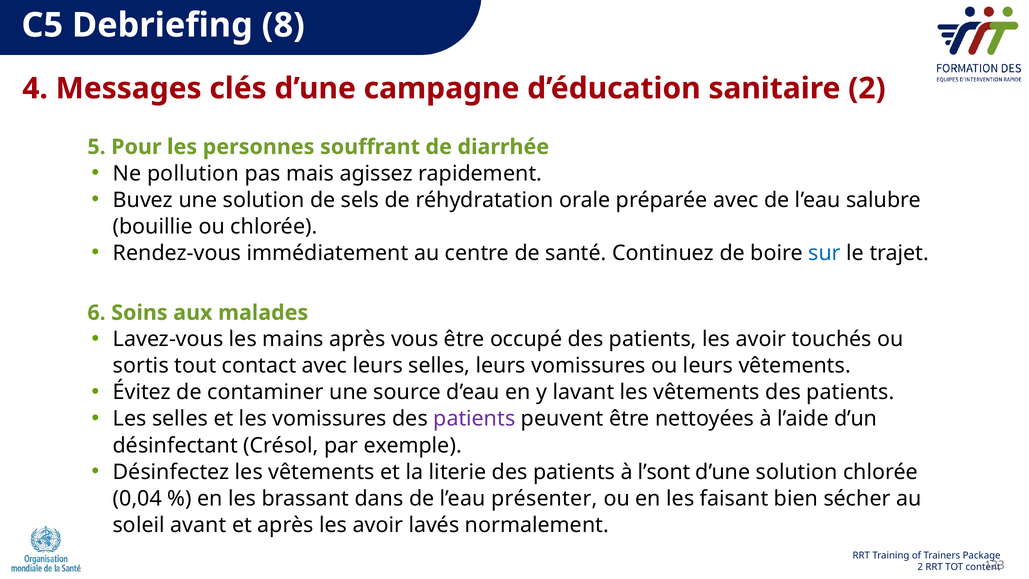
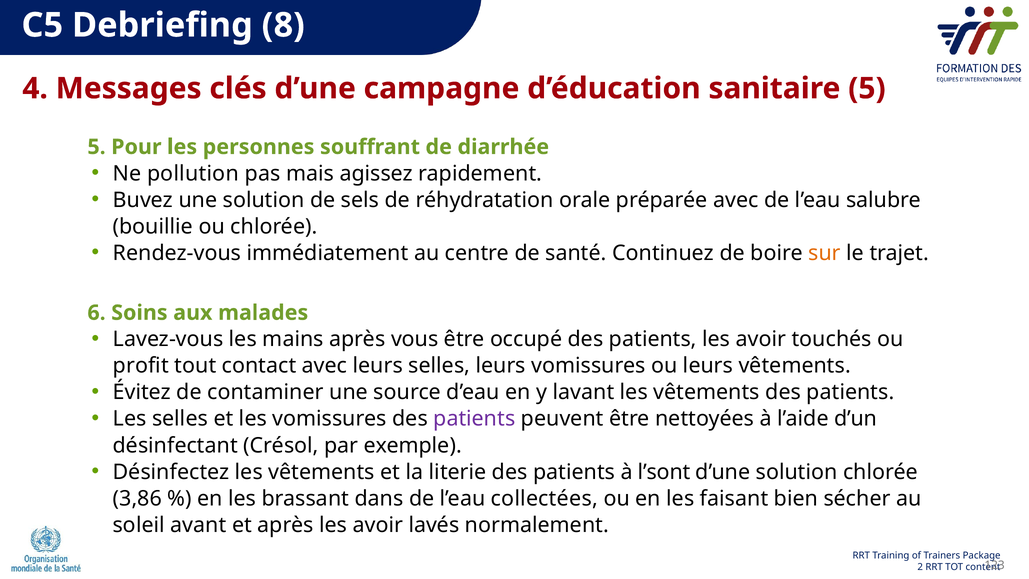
sanitaire 2: 2 -> 5 (867, 88)
sur colour: blue -> orange (825, 253)
sortis: sortis -> profit (141, 366)
0,04: 0,04 -> 3,86 (137, 498)
présenter: présenter -> collectées (544, 498)
